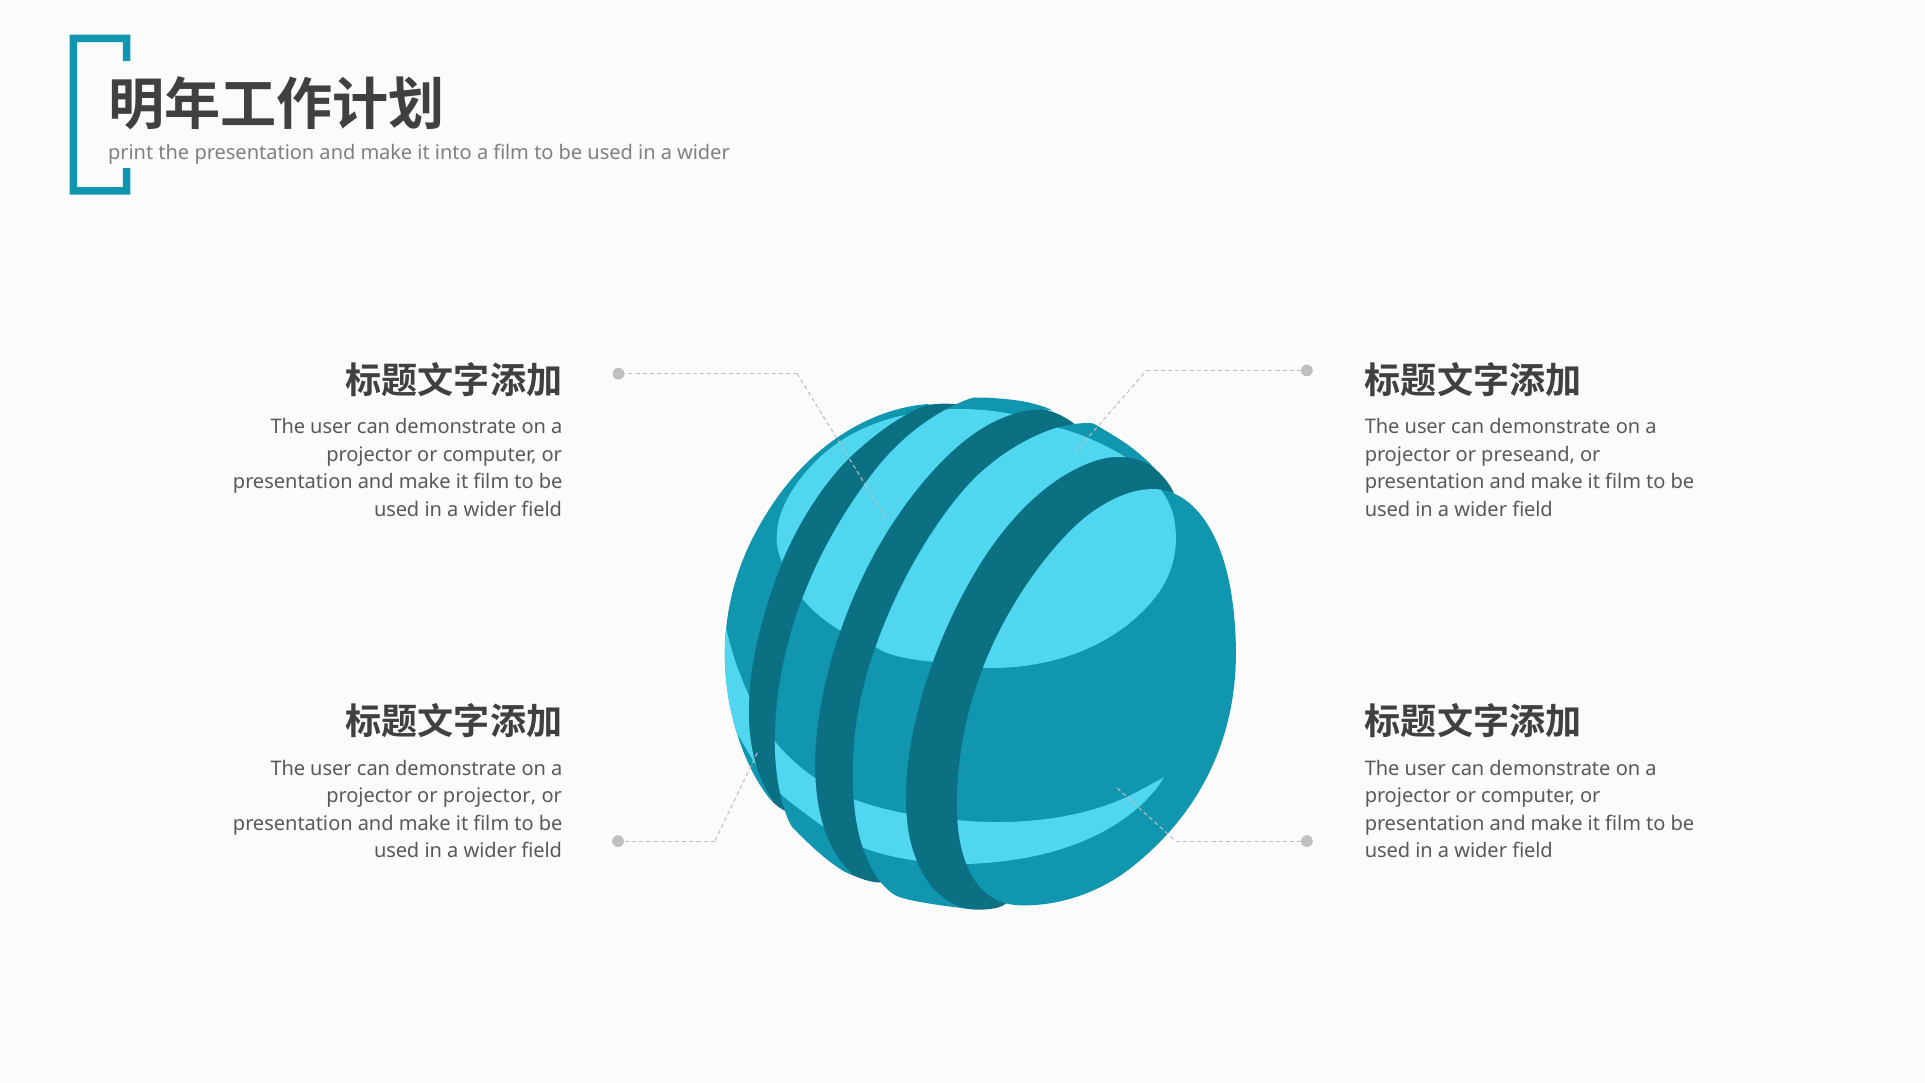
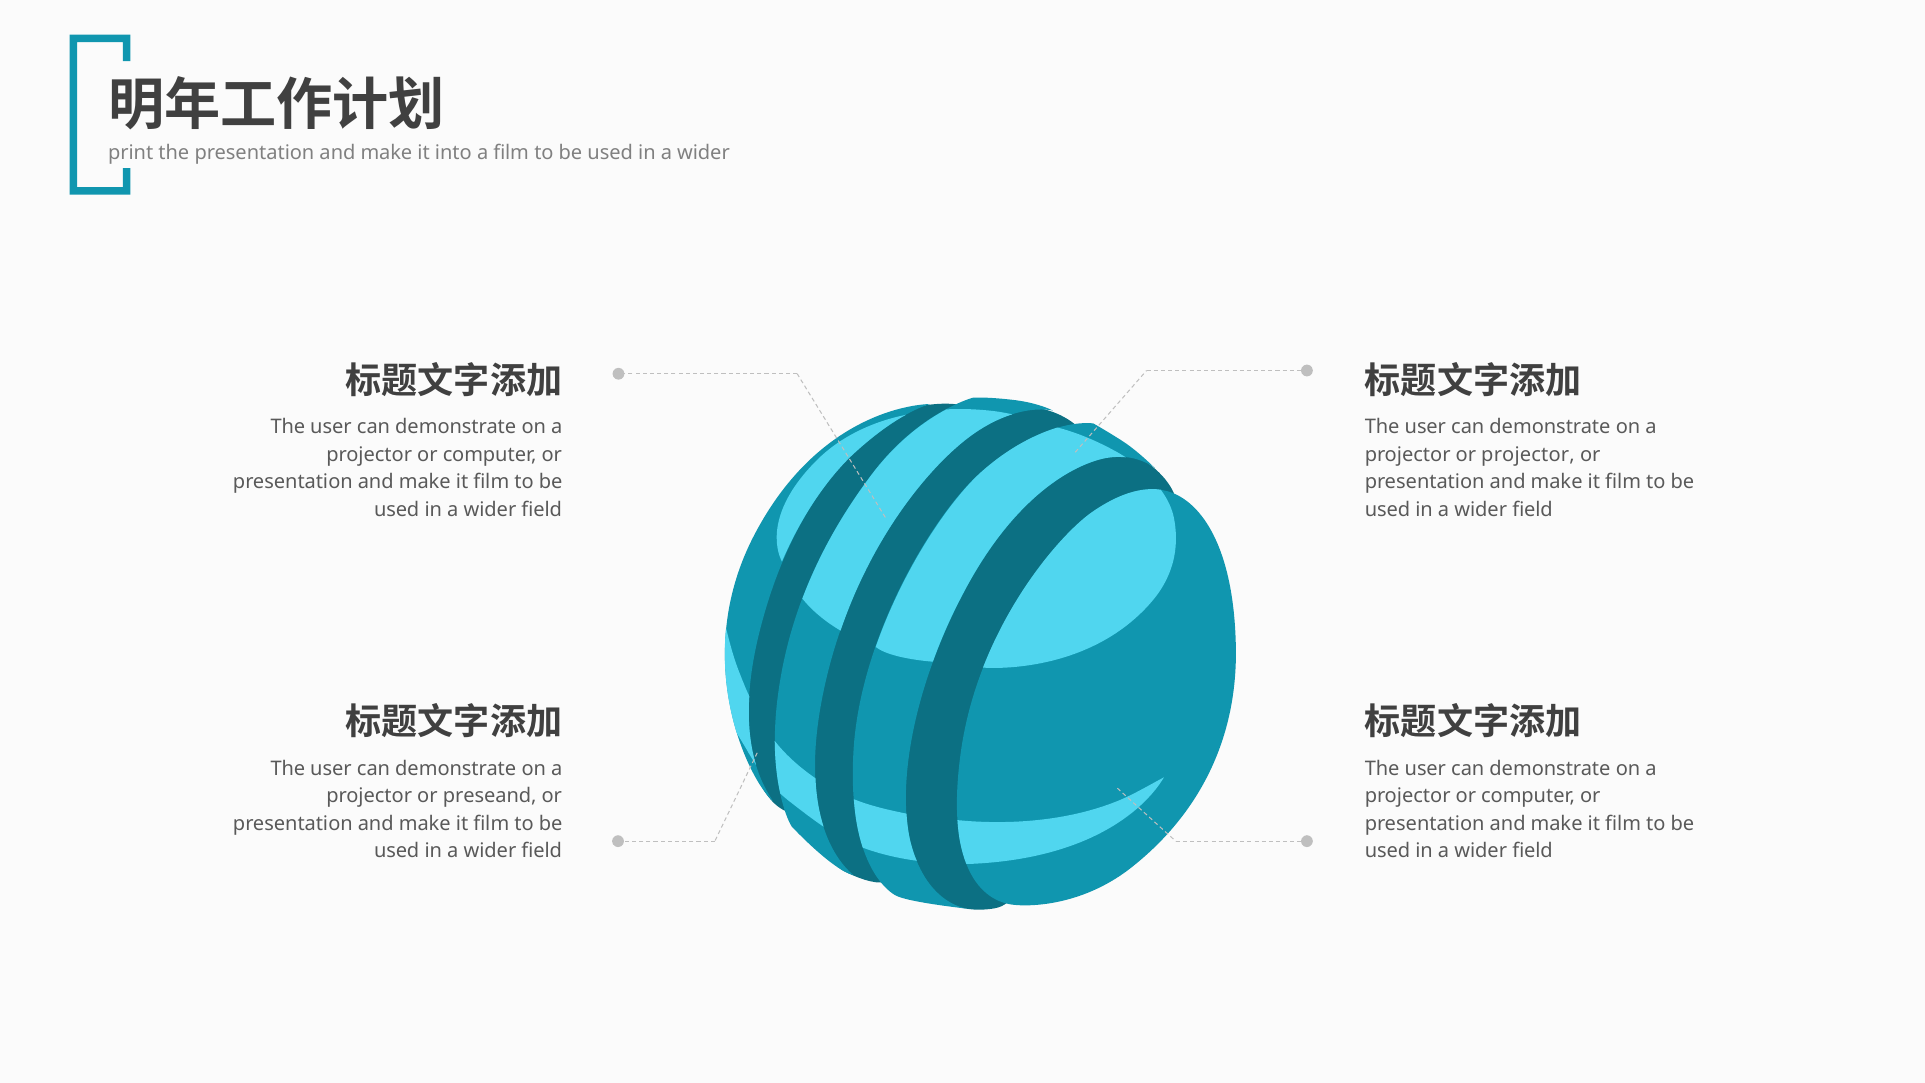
or preseand: preseand -> projector (1528, 455)
or projector: projector -> preseand (490, 796)
